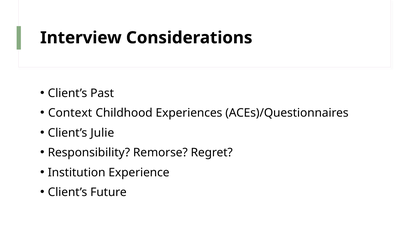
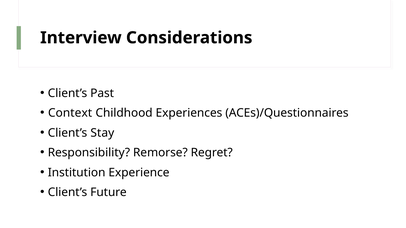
Julie: Julie -> Stay (102, 133)
